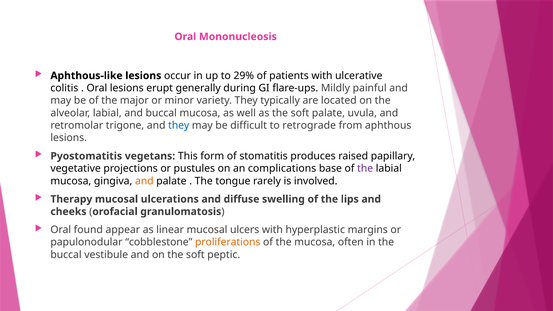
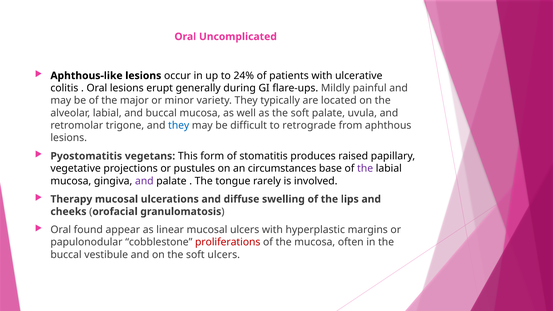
Mononucleosis: Mononucleosis -> Uncomplicated (238, 37)
29%: 29% -> 24% (244, 76)
complications: complications -> circumstances (282, 169)
and colour: orange -> purple (144, 181)
proliferations colour: orange -> red (228, 242)
soft peptic: peptic -> ulcers (224, 255)
